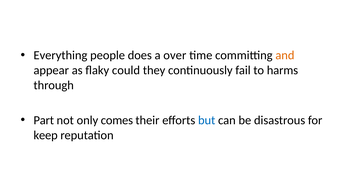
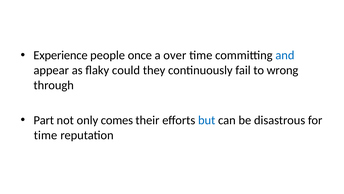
Everything: Everything -> Experience (61, 55)
does: does -> once (140, 55)
and colour: orange -> blue (285, 55)
harms: harms -> wrong (282, 70)
keep: keep -> time (45, 135)
